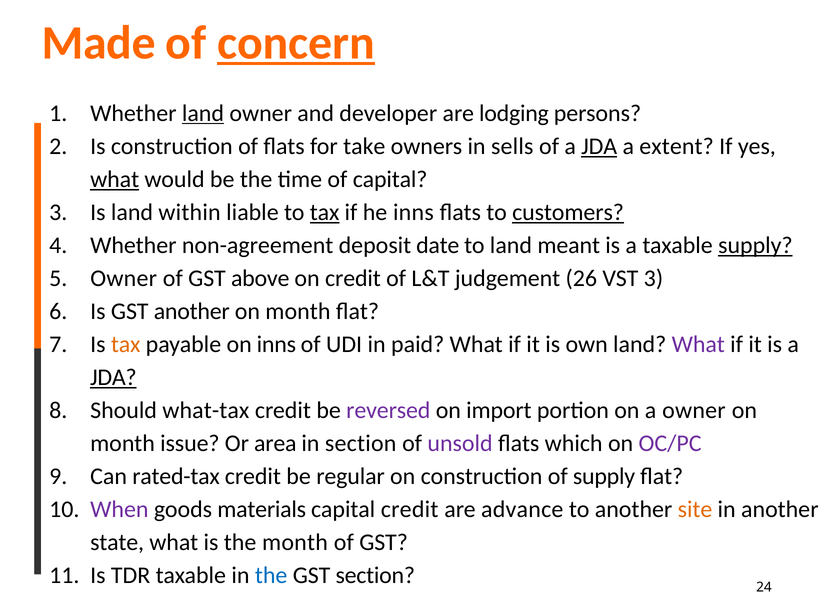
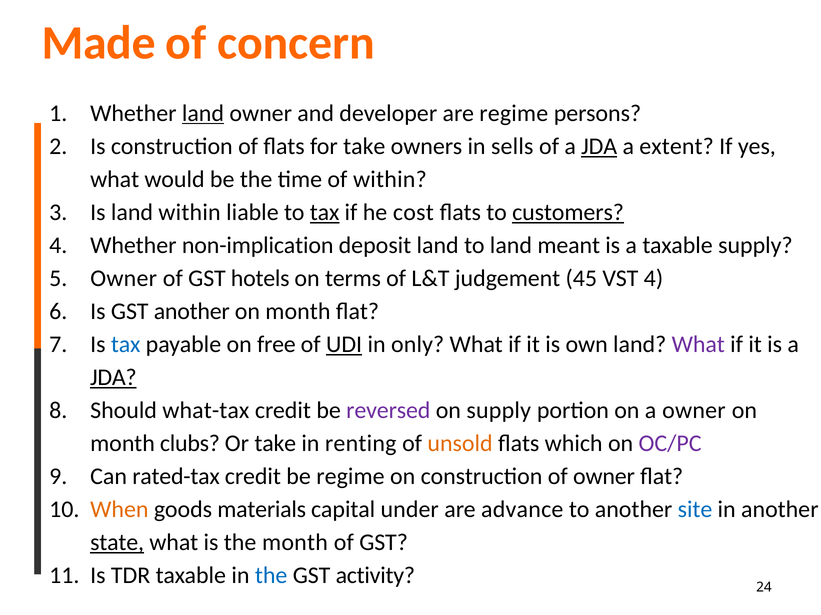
concern underline: present -> none (296, 43)
are lodging: lodging -> regime (514, 113)
what underline: present -> none (115, 180)
of capital: capital -> within (390, 180)
he inns: inns -> cost (413, 213)
non-agreement: non-agreement -> non-implication (258, 246)
deposit date: date -> land (438, 246)
supply underline: present -> none (755, 246)
above: above -> hotels (260, 279)
on credit: credit -> terms (353, 279)
26: 26 -> 45 (581, 279)
VST 3: 3 -> 4 (653, 279)
tax colour: orange -> blue (126, 345)
on inns: inns -> free (276, 345)
UDI underline: none -> present (344, 345)
paid: paid -> only (418, 345)
on import: import -> supply (499, 411)
issue: issue -> clubs (190, 444)
Or area: area -> take (275, 444)
in section: section -> renting (361, 444)
unsold colour: purple -> orange (460, 444)
be regular: regular -> regime (350, 477)
of supply: supply -> owner (604, 477)
When colour: purple -> orange (119, 510)
capital credit: credit -> under (410, 510)
site colour: orange -> blue (695, 510)
state underline: none -> present (117, 543)
GST section: section -> activity (375, 576)
